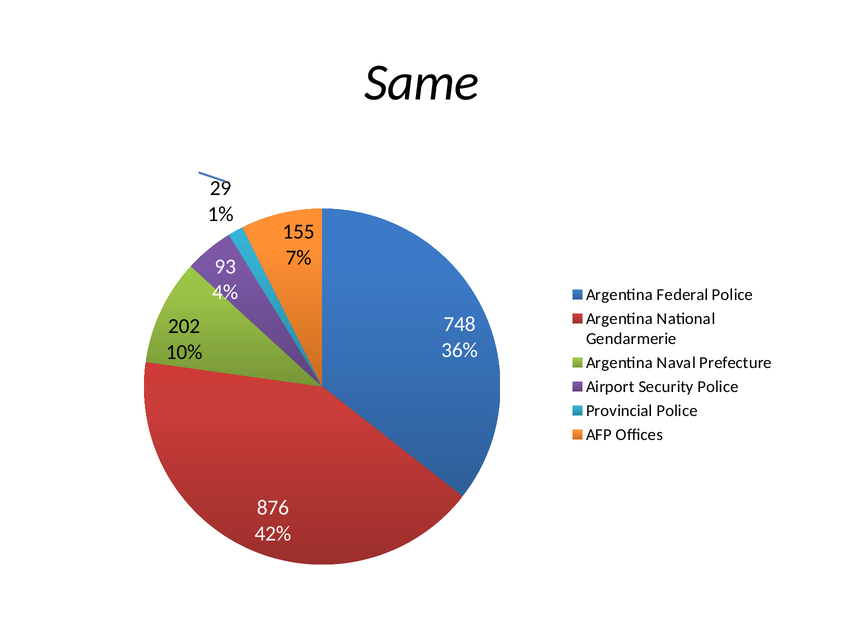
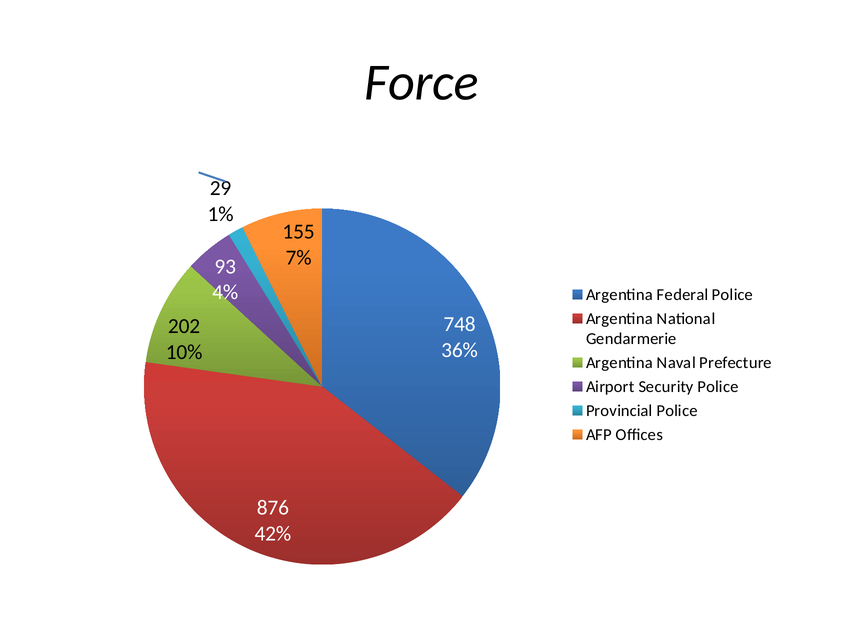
Same: Same -> Force (422, 83)
